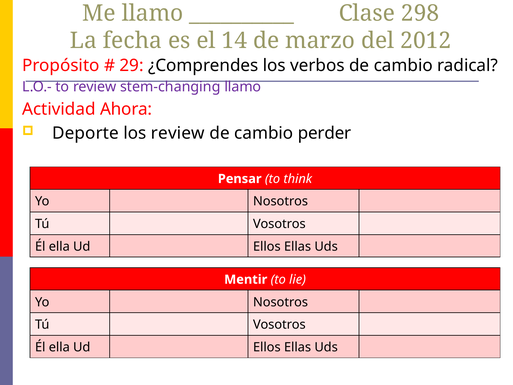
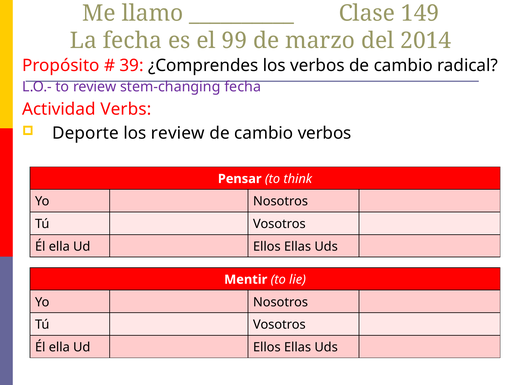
298: 298 -> 149 (420, 13)
14: 14 -> 99 (234, 41)
2012: 2012 -> 2014 (426, 41)
29: 29 -> 39 (132, 65)
stem-changing llamo: llamo -> fecha (243, 87)
Ahora: Ahora -> Verbs (126, 109)
cambio perder: perder -> verbos (325, 133)
